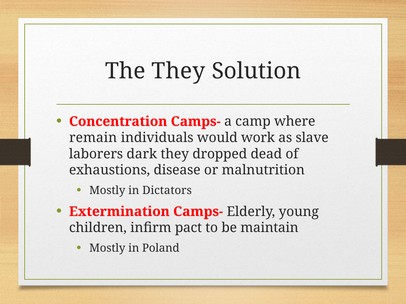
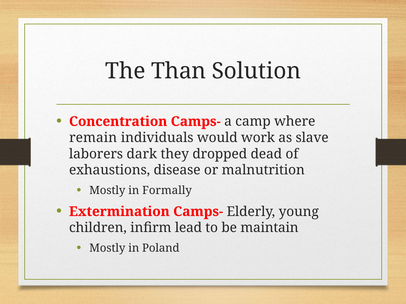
The They: They -> Than (179, 71)
Dictators: Dictators -> Formally (167, 191)
pact: pact -> lead (188, 228)
